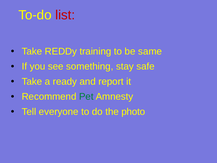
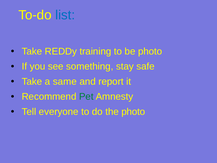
list colour: red -> blue (65, 15)
be same: same -> photo (150, 51)
ready: ready -> same (65, 81)
